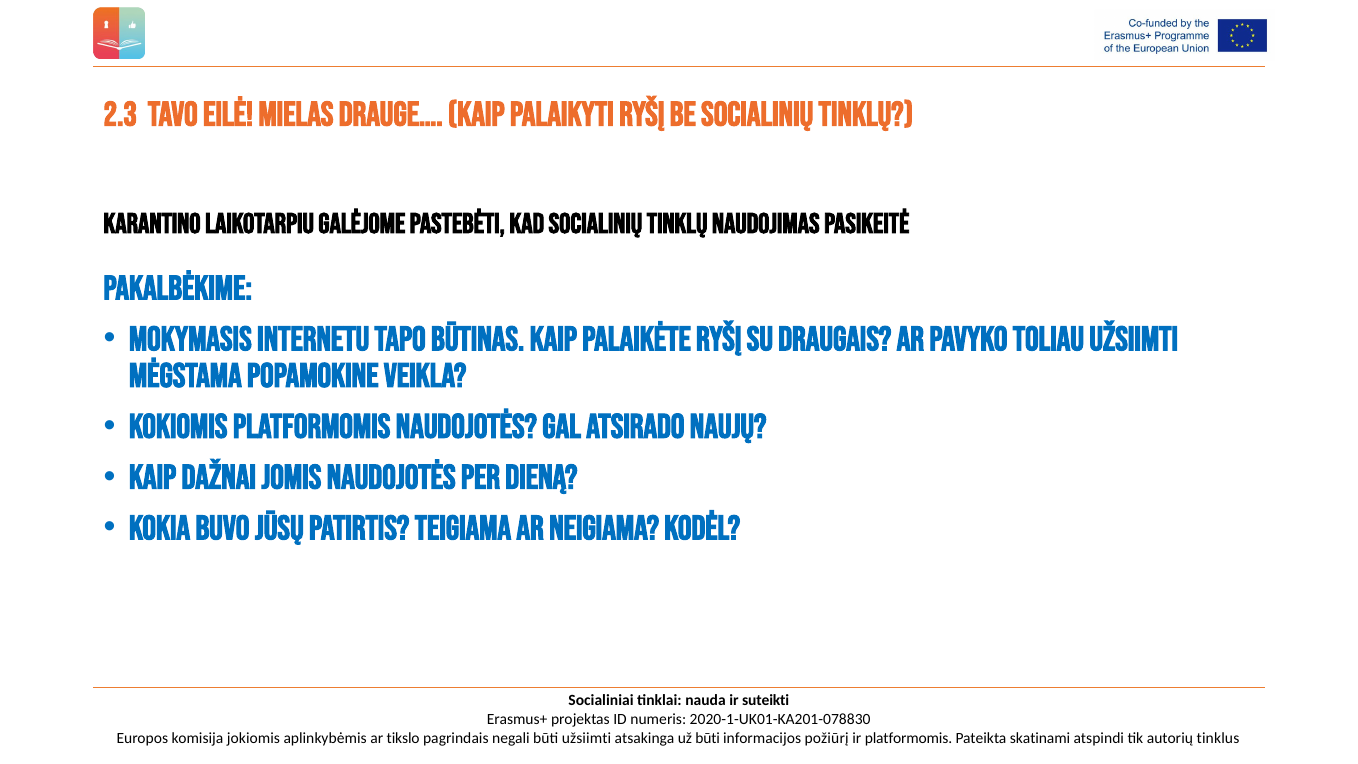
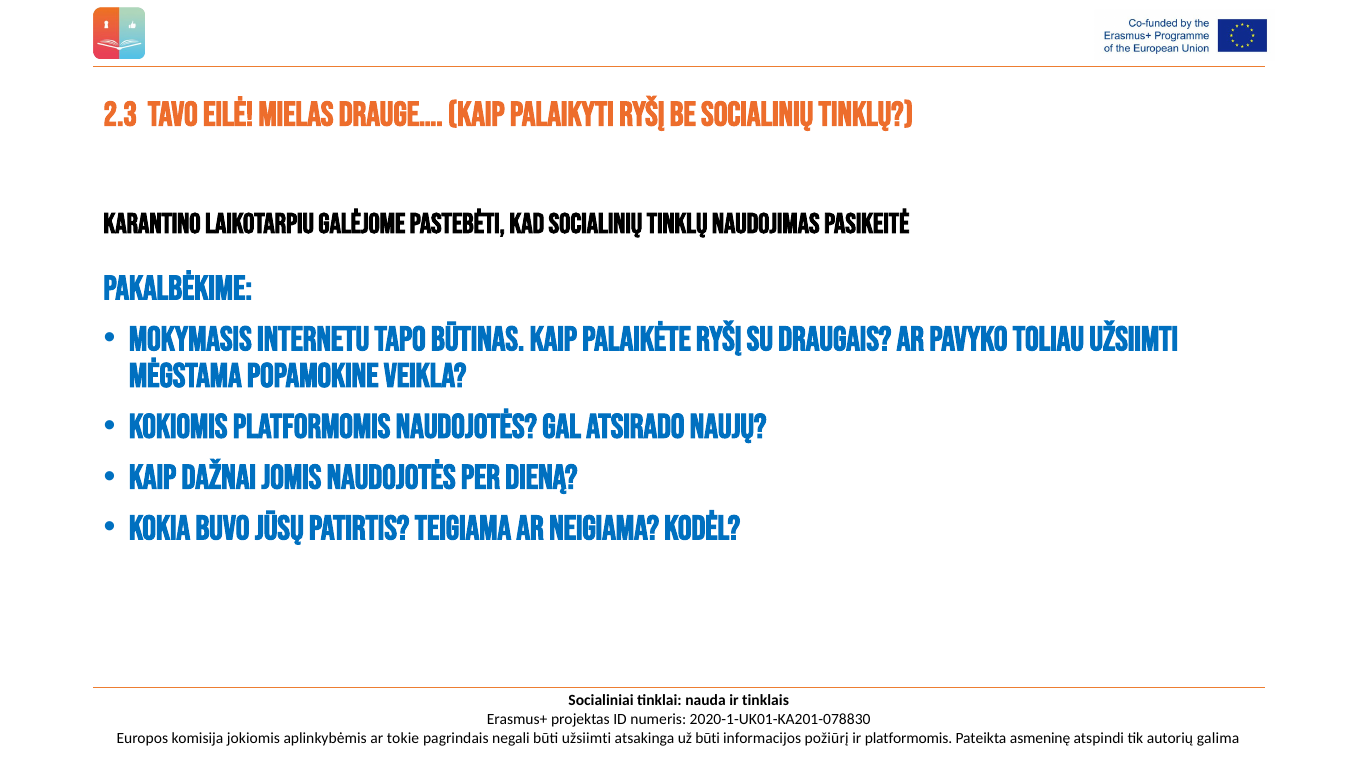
suteikti: suteikti -> tinklais (766, 701)
tikslo: tikslo -> tokie (403, 738)
skatinami: skatinami -> asmeninę (1040, 738)
tinklus: tinklus -> galima (1218, 738)
